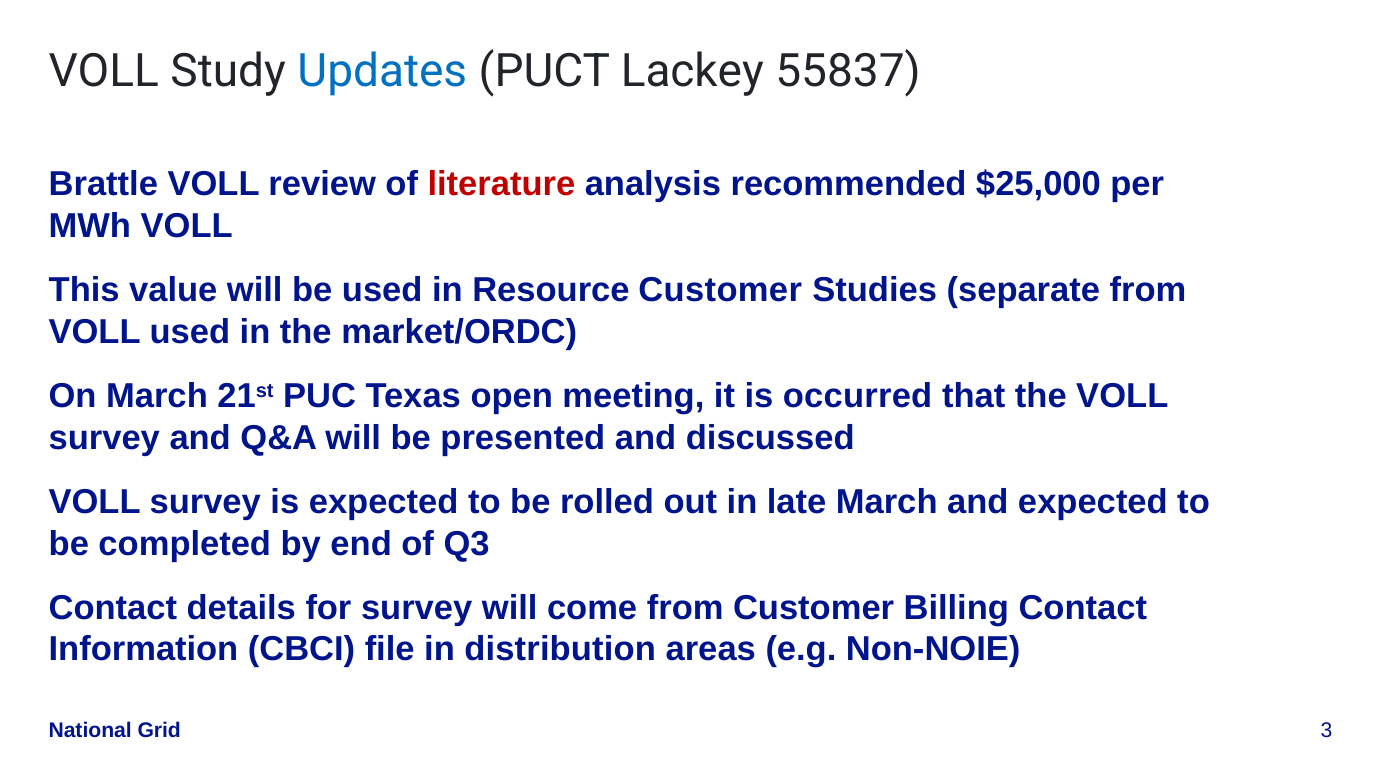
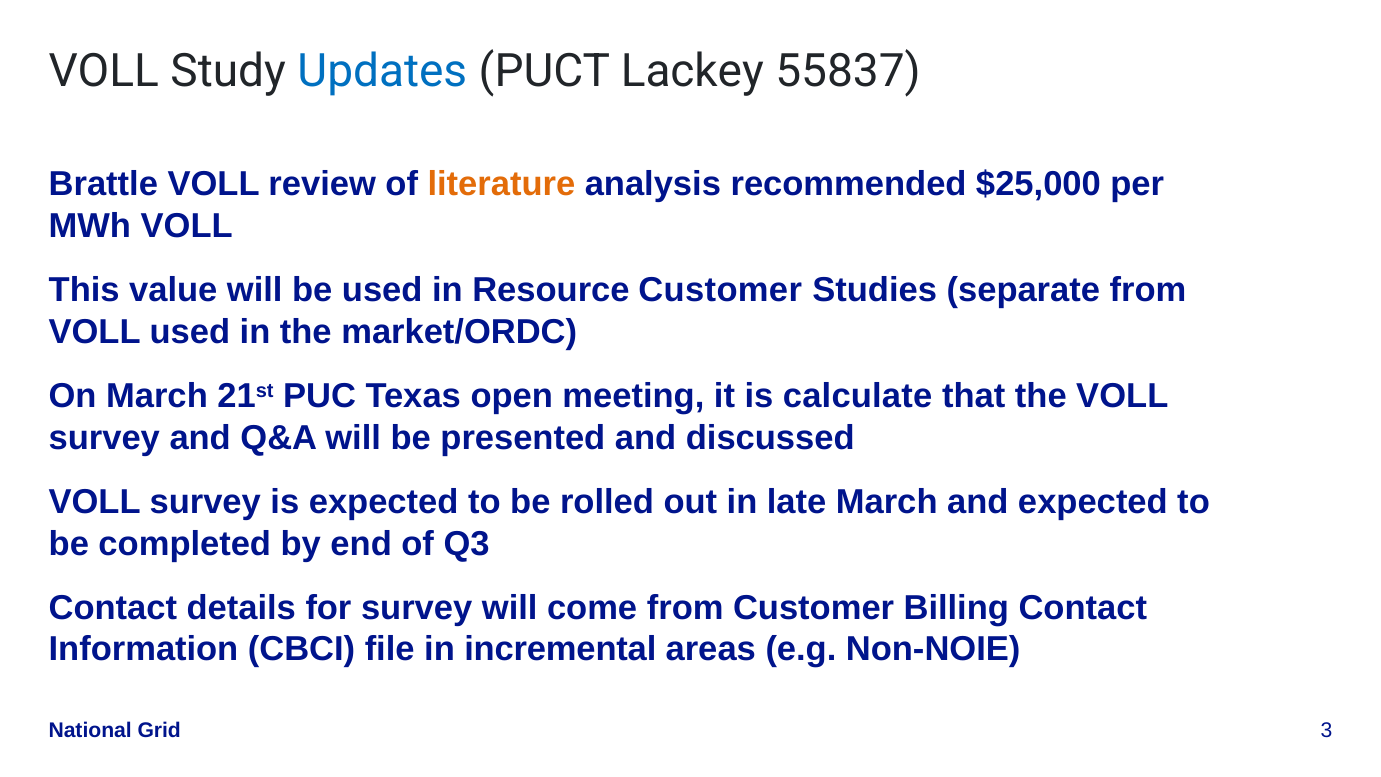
literature colour: red -> orange (501, 184)
occurred: occurred -> calculate (858, 396)
distribution: distribution -> incremental (560, 649)
